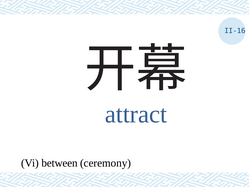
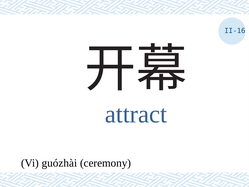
between: between -> guózhài (59, 163)
